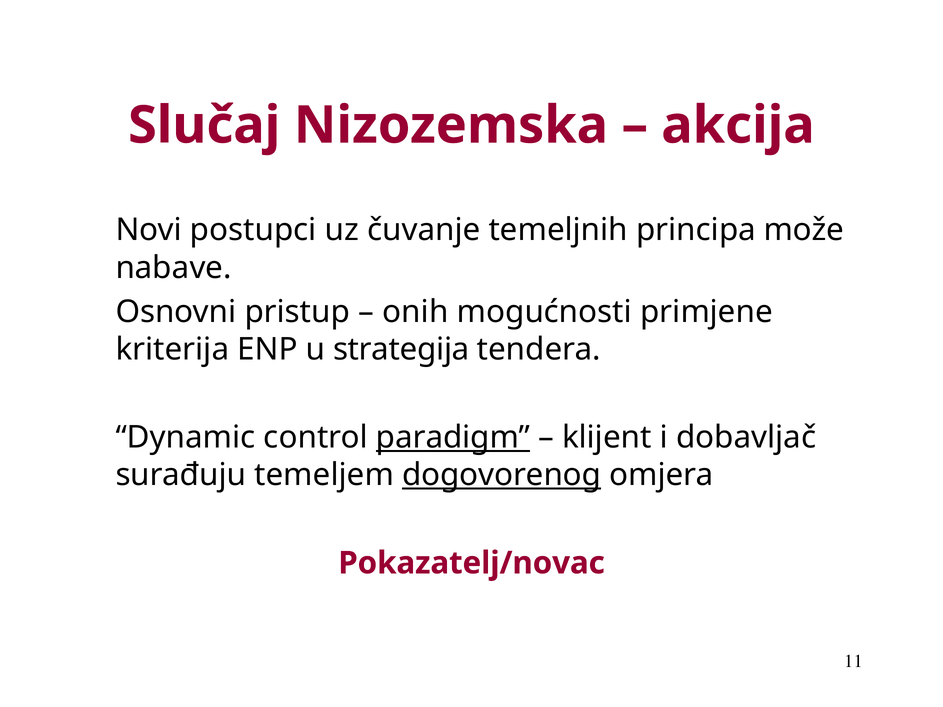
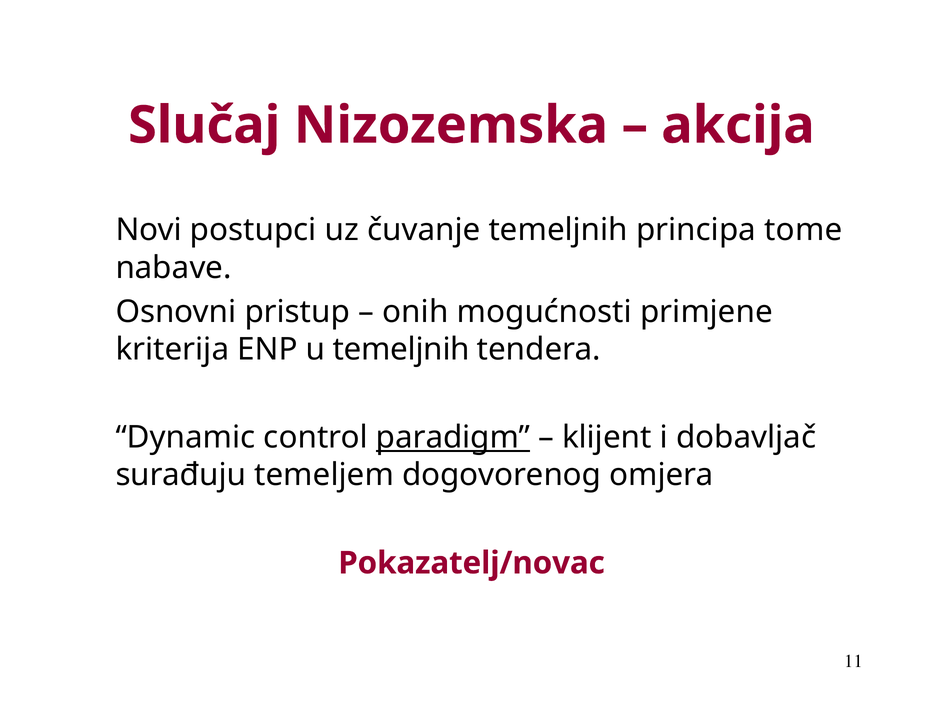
može: može -> tome (803, 230)
u strategija: strategija -> temeljnih (401, 350)
dogovorenog underline: present -> none (502, 475)
